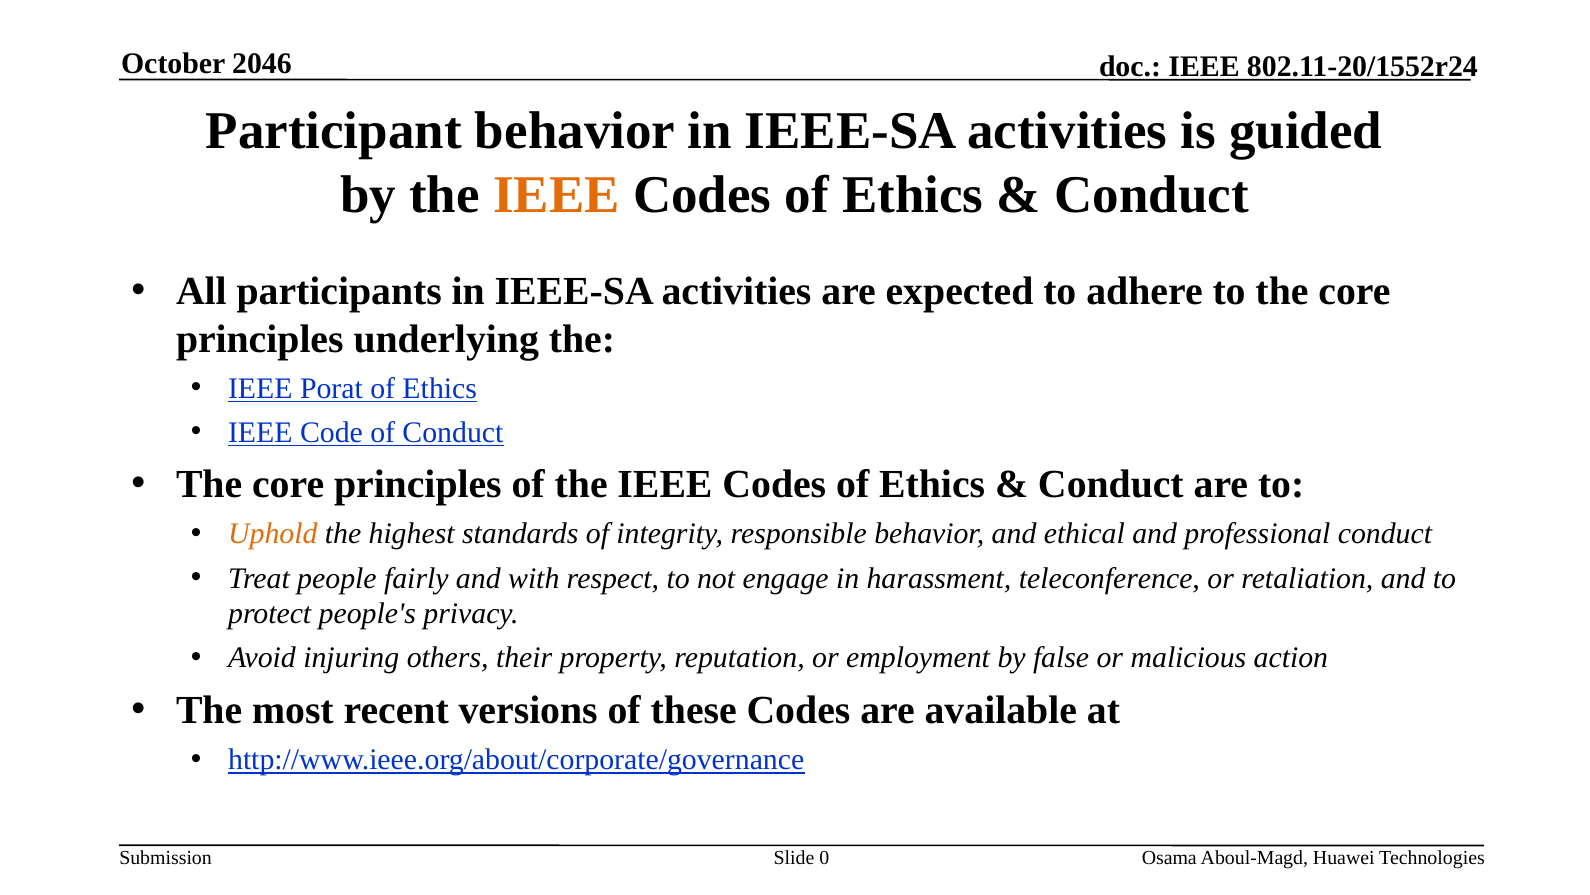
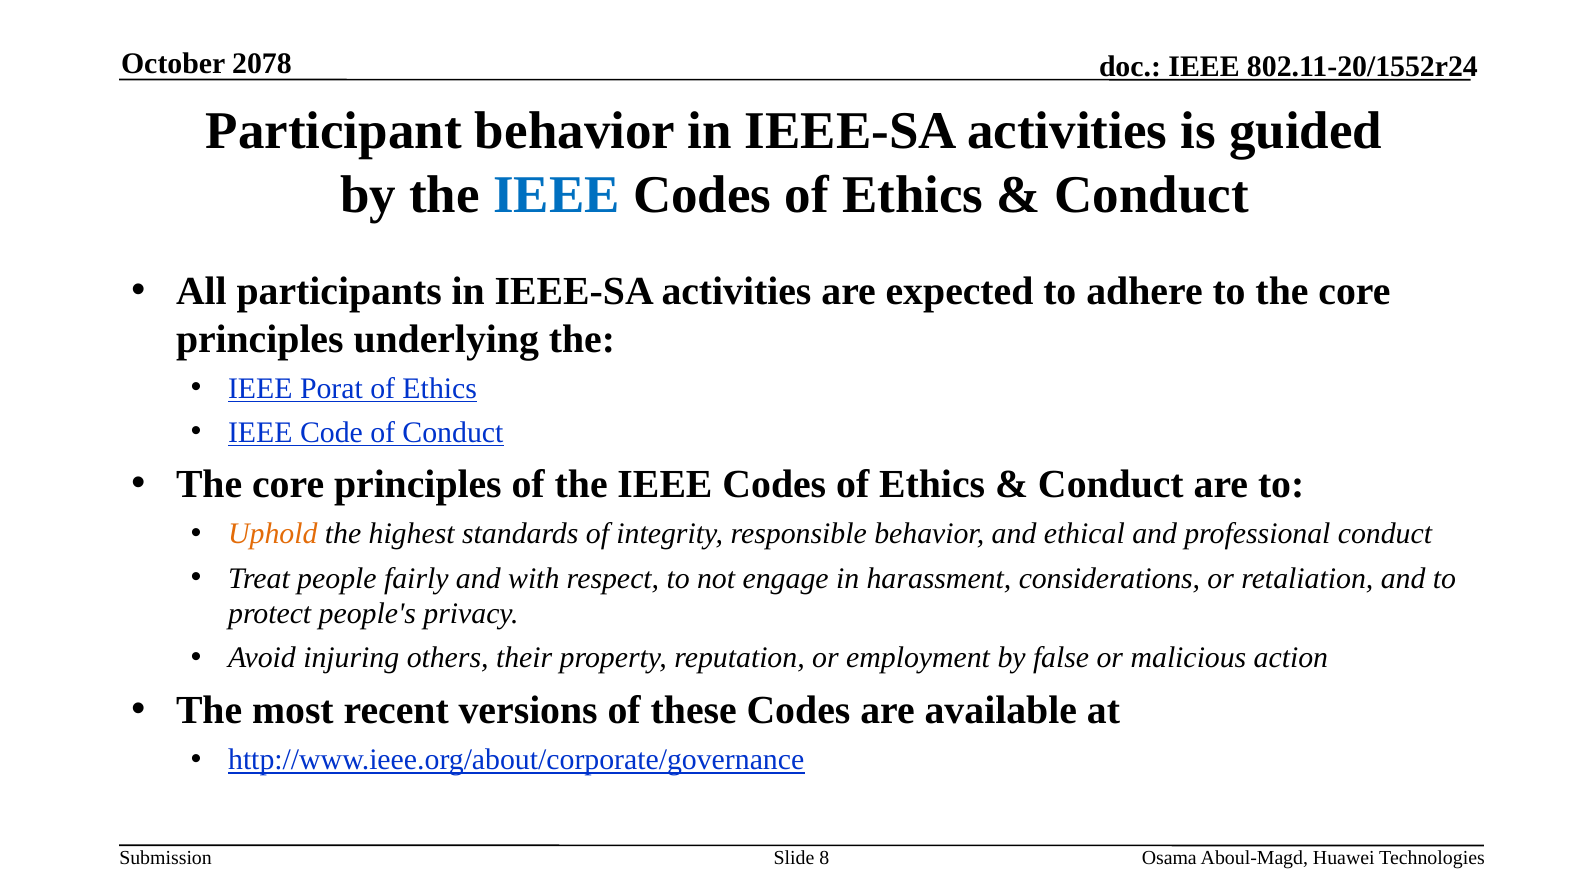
2046: 2046 -> 2078 (262, 63)
IEEE colour: orange -> blue (556, 194)
teleconference: teleconference -> considerations (1109, 578)
0: 0 -> 8 (824, 858)
